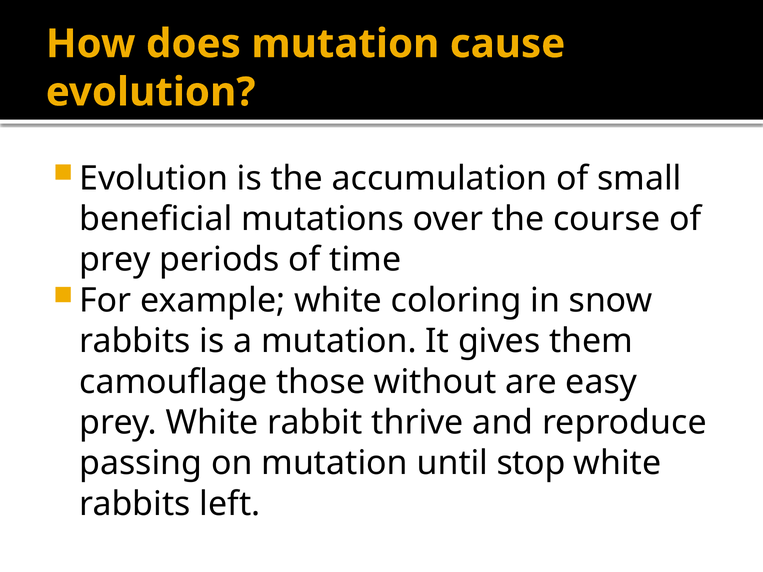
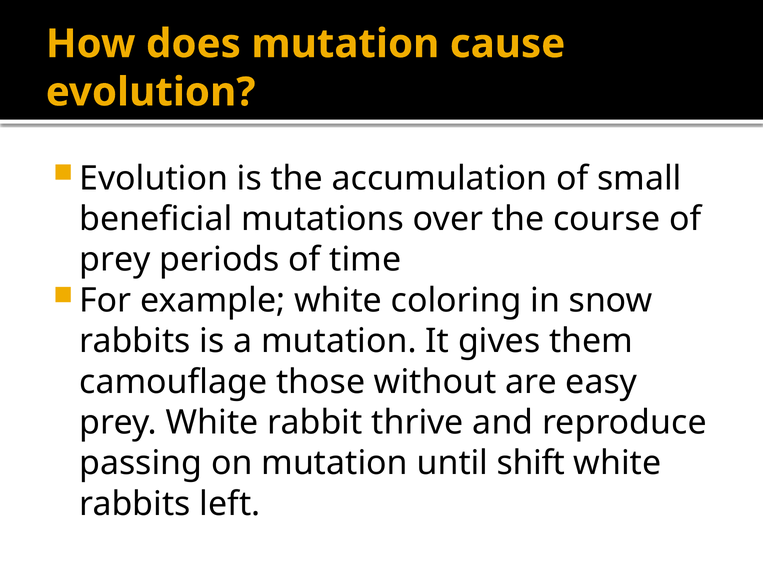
stop: stop -> shift (531, 463)
